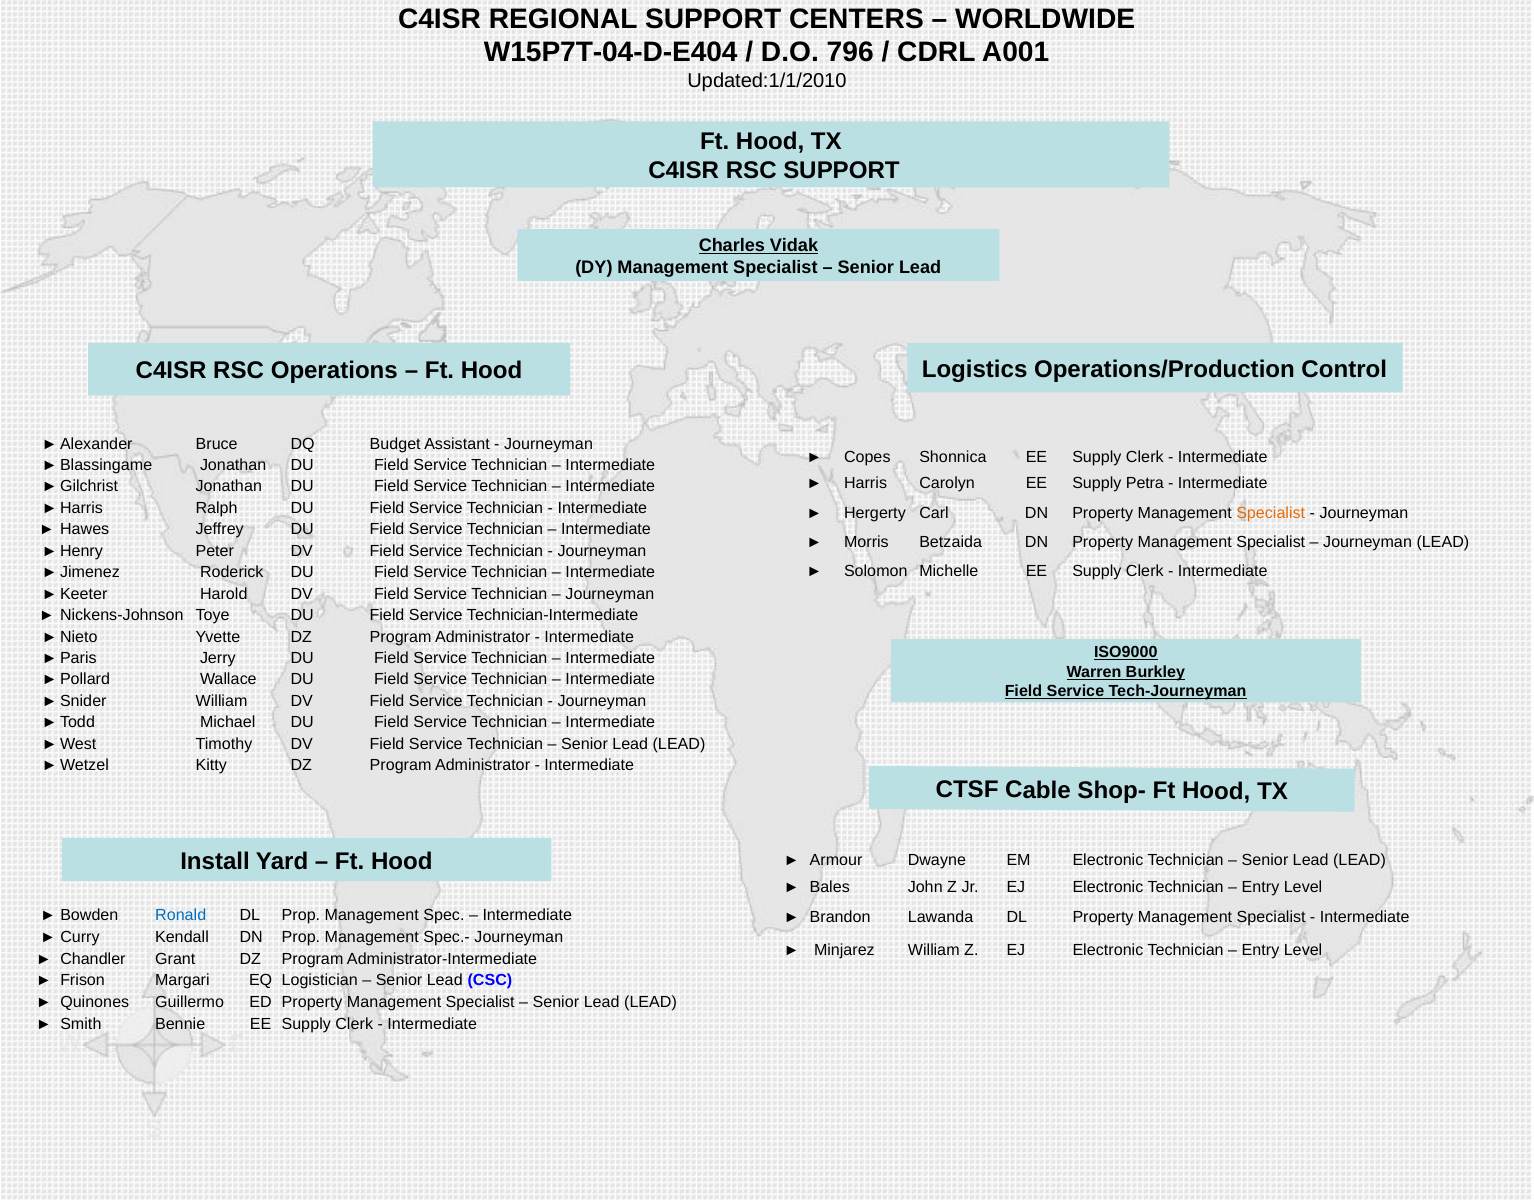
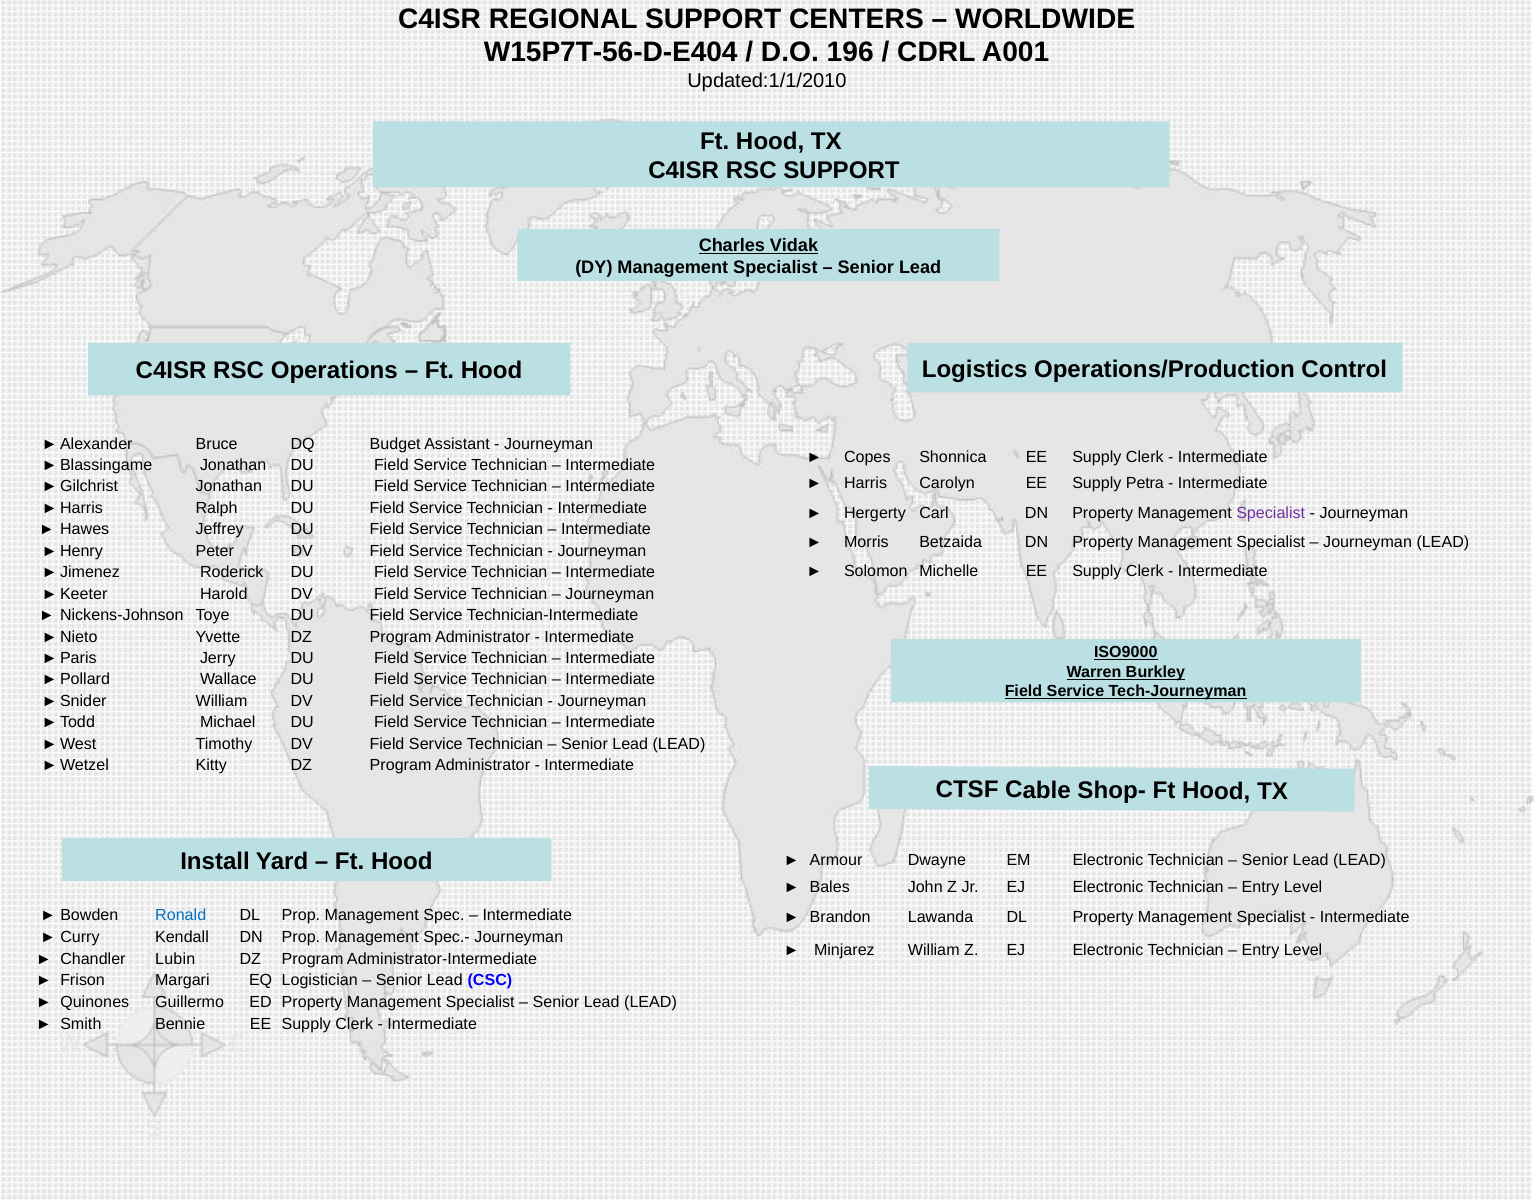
W15P7T-04-D-E404: W15P7T-04-D-E404 -> W15P7T-56-D-E404 (611, 53)
796: 796 -> 196 (850, 53)
Specialist colour: orange -> purple (1271, 513)
Grant: Grant -> Lubin (175, 959)
